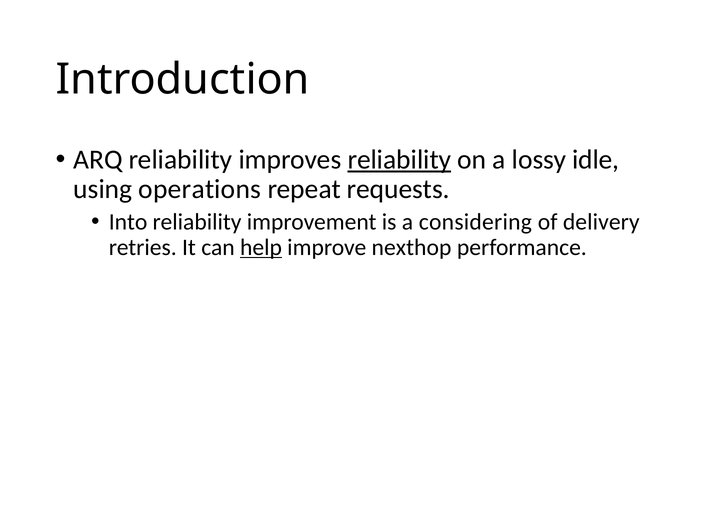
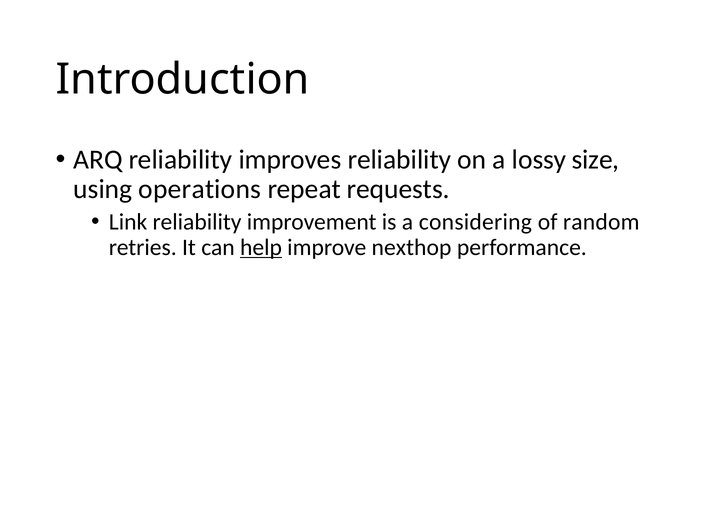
reliability underline: present -> none (399, 160)
idle: idle -> size (596, 160)
Into: Into -> Link (128, 222)
delivery: delivery -> random (601, 222)
